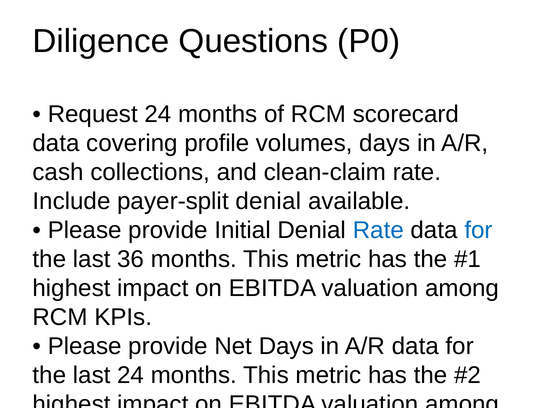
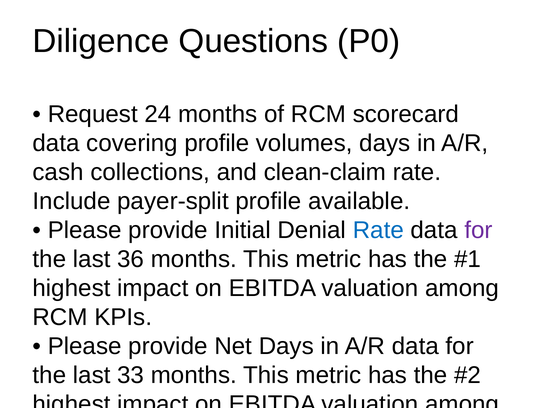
payer-split denial: denial -> profile (268, 201)
for colour: blue -> purple (478, 230)
last 24: 24 -> 33 (131, 375)
